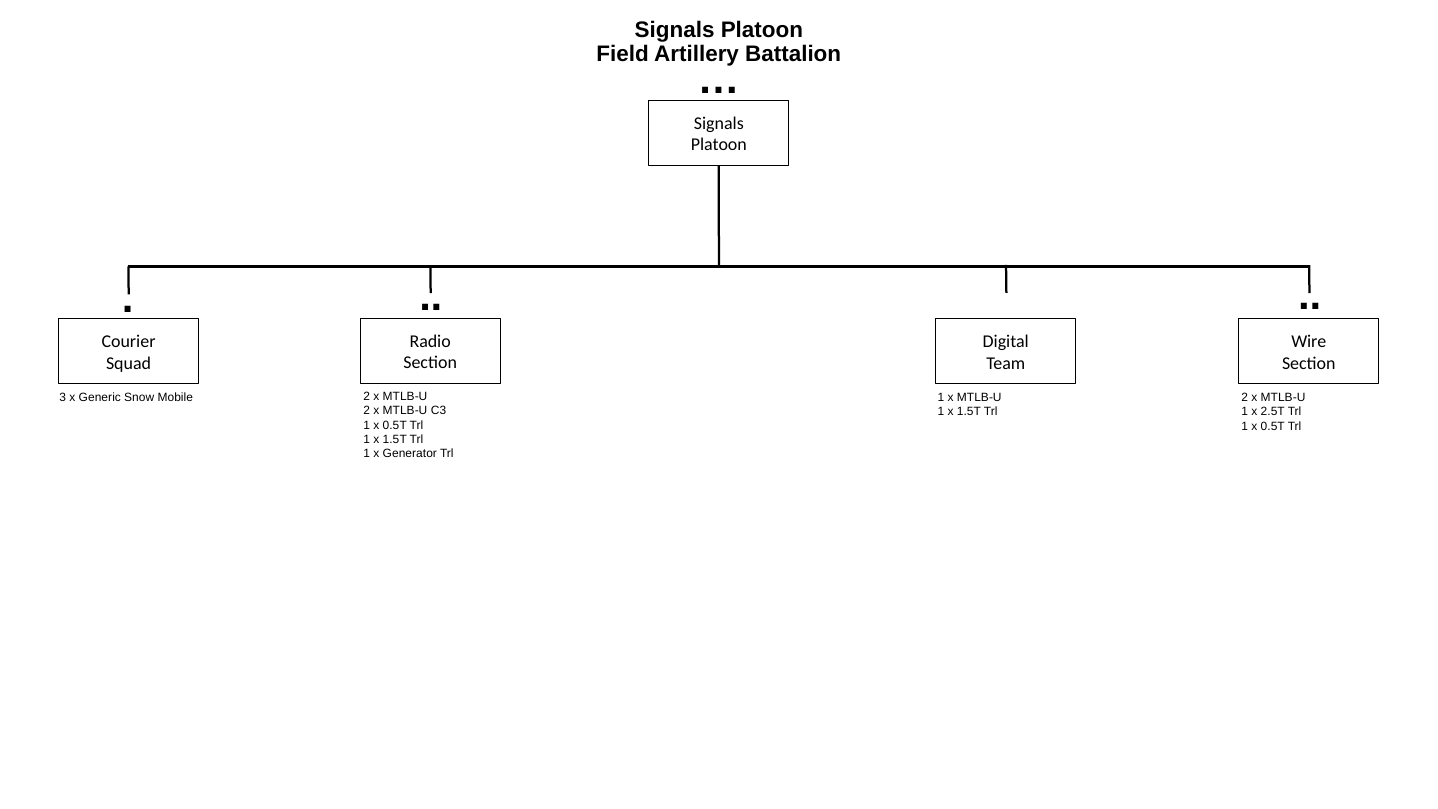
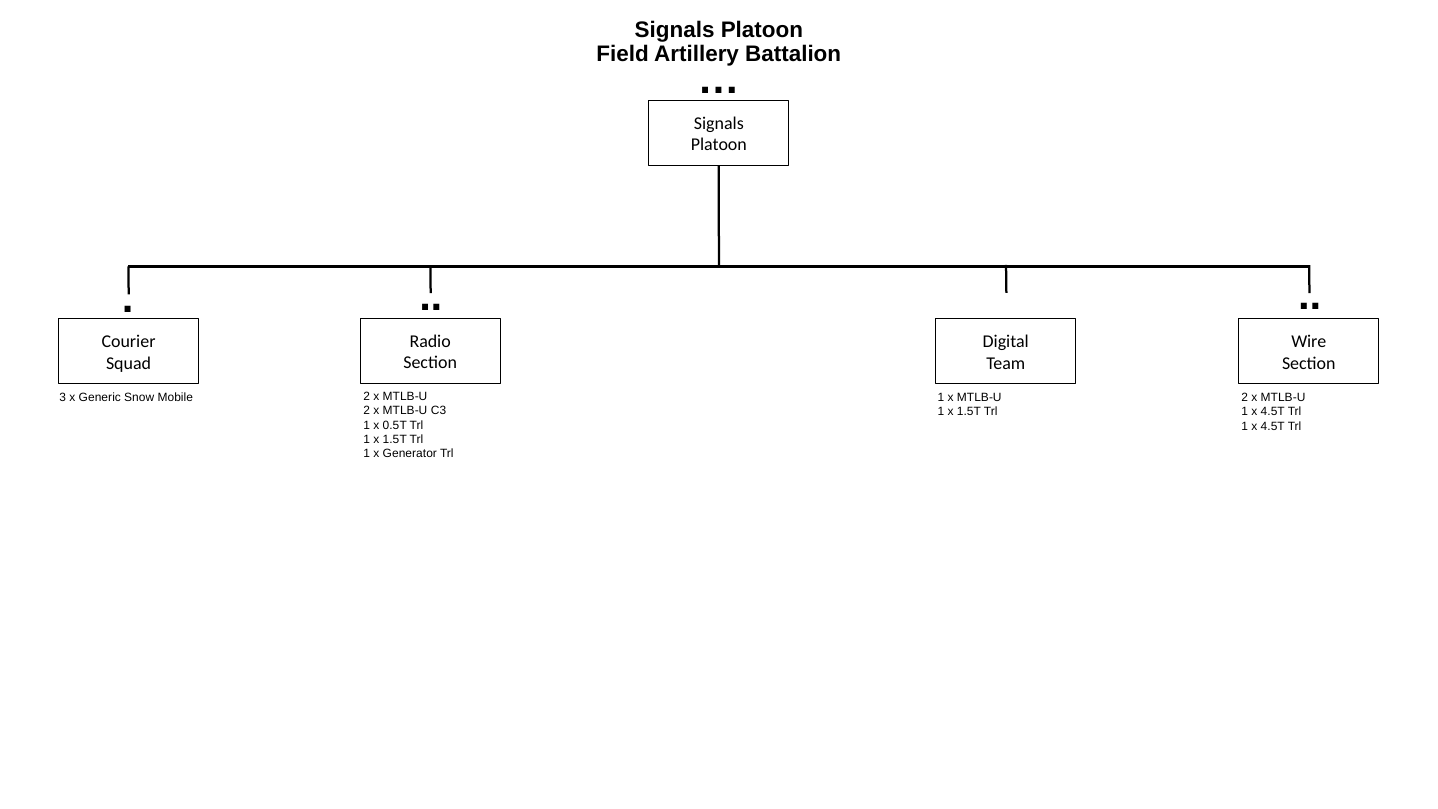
2.5T: 2.5T -> 4.5T (1273, 412)
0.5T: 0.5T -> 4.5T (1273, 426)
